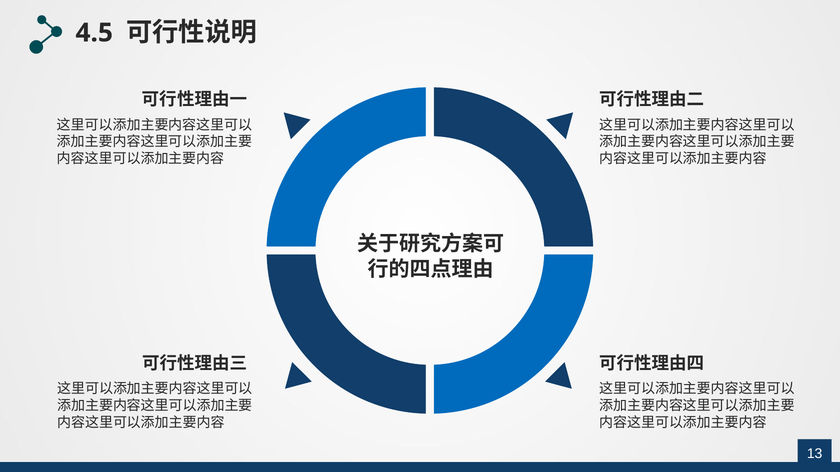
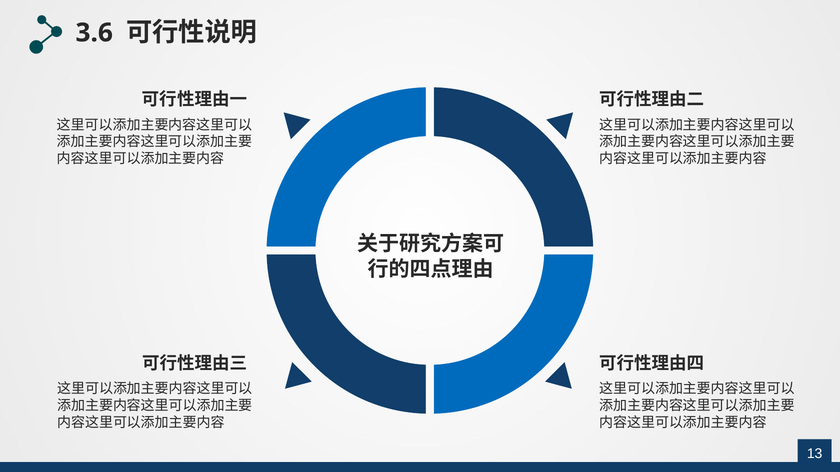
4.5: 4.5 -> 3.6 (94, 33)
